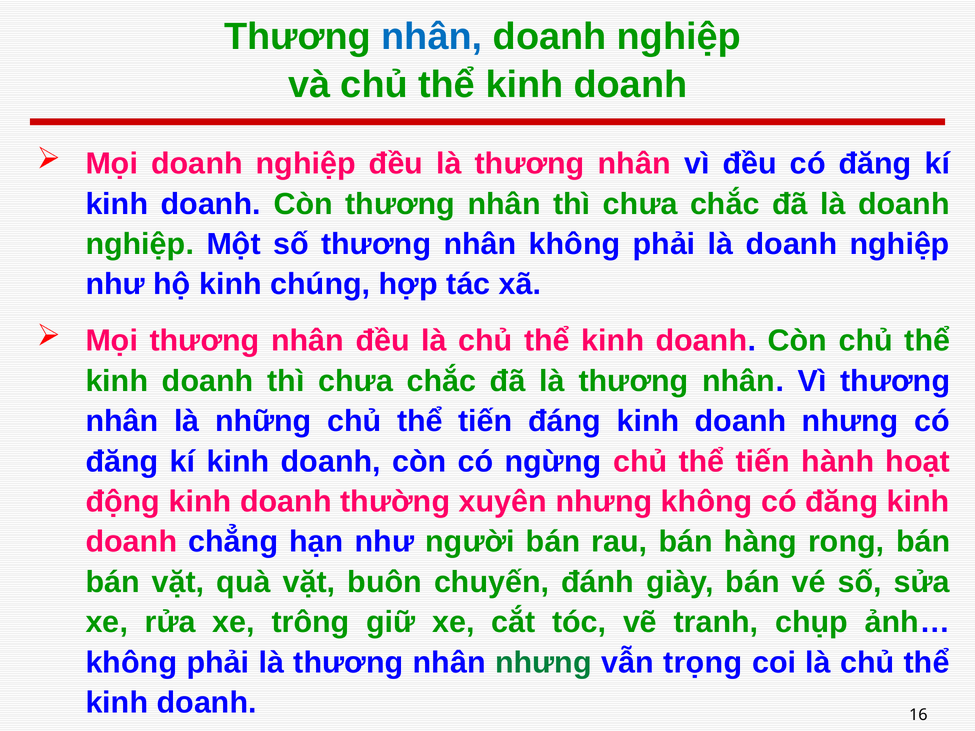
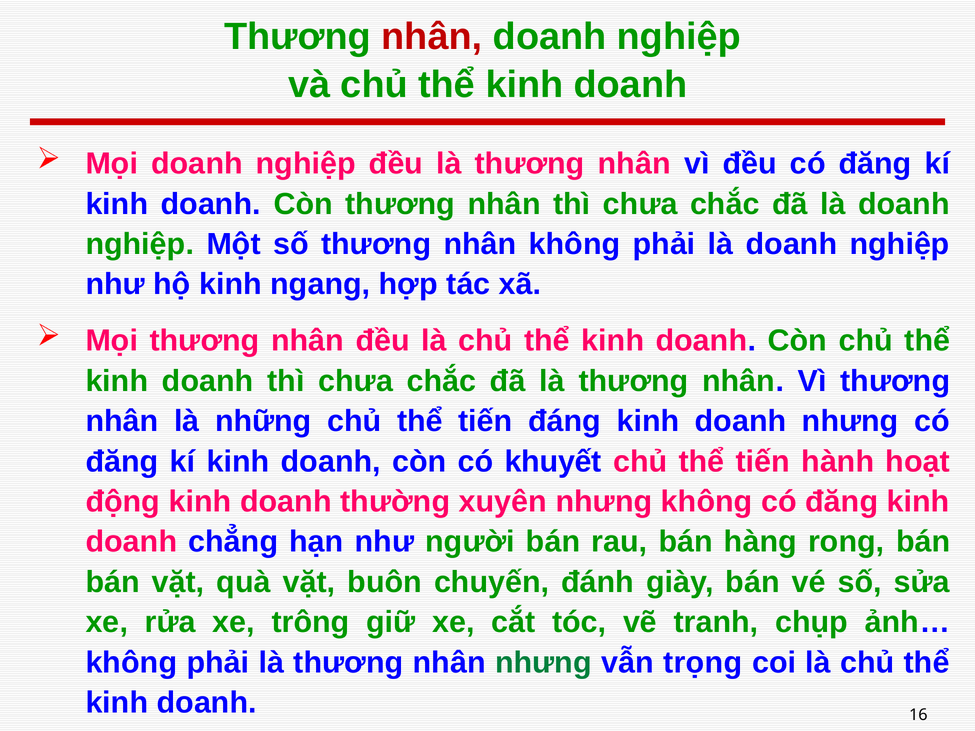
nhân colour: blue -> red (432, 37)
chúng: chúng -> ngang (320, 284)
ngừng: ngừng -> khuyết (553, 462)
